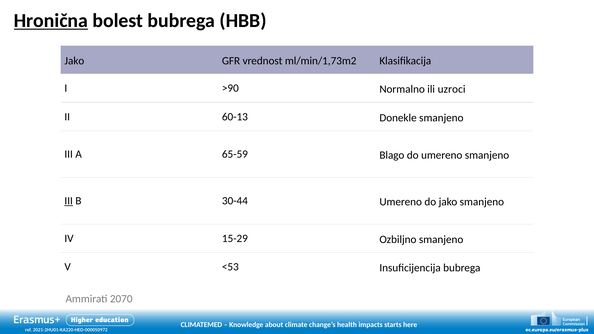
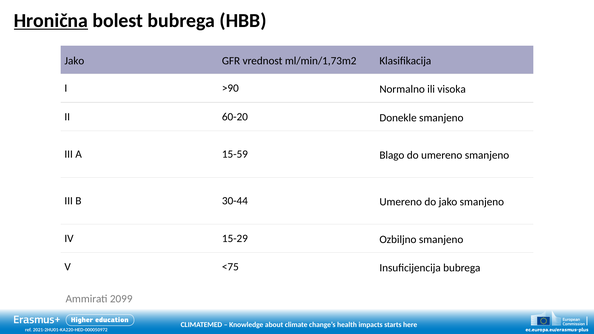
uzroci: uzroci -> visoka (452, 89)
60-13: 60-13 -> 60-20 (235, 117)
65-59: 65-59 -> 15-59 (235, 154)
III underline: present -> none (69, 201)
<53: <53 -> <75 (230, 267)
2070: 2070 -> 2099 (121, 299)
